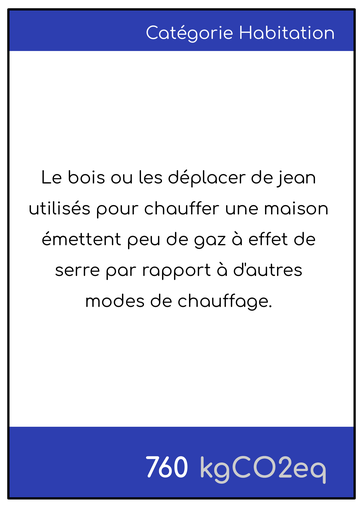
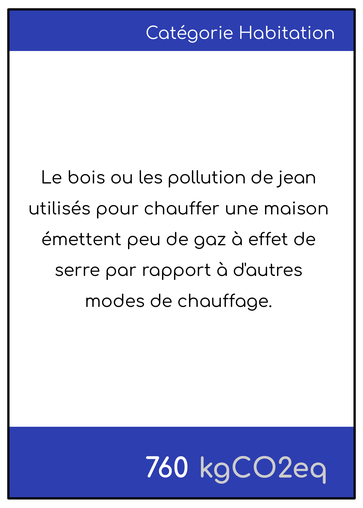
déplacer: déplacer -> pollution (207, 178)
